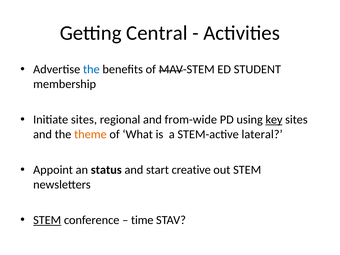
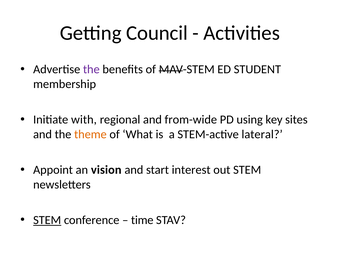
Central: Central -> Council (157, 33)
the colour: blue -> purple (91, 69)
Initiate sites: sites -> with (84, 120)
key underline: present -> none (274, 120)
status: status -> vision (106, 170)
creative: creative -> interest (191, 170)
